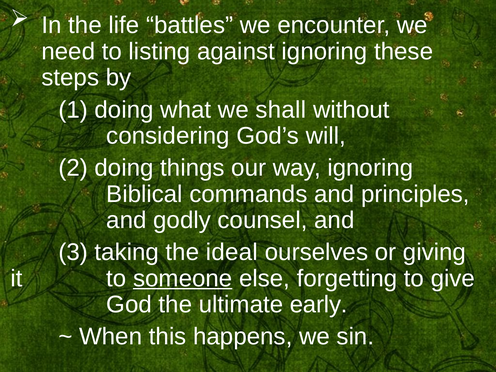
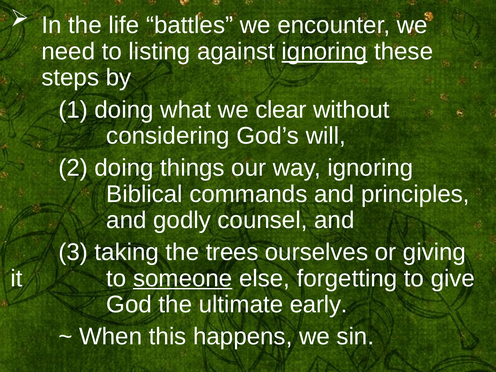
ignoring underline: none -> present (324, 51)
shall: shall -> clear (281, 110)
ideal: ideal -> trees (232, 252)
